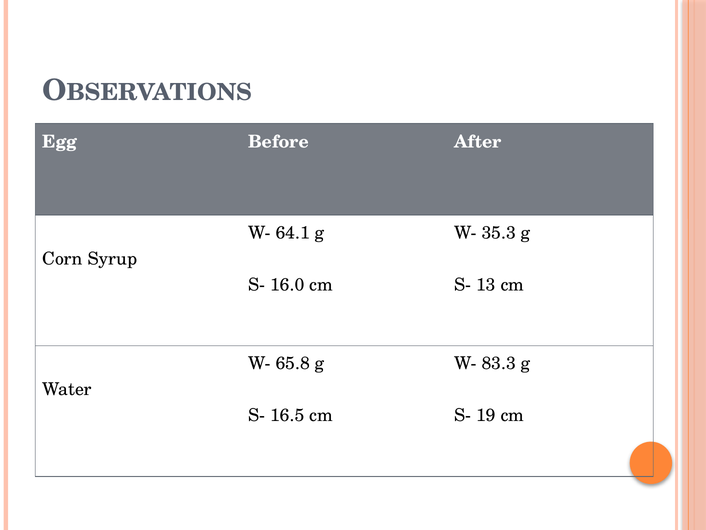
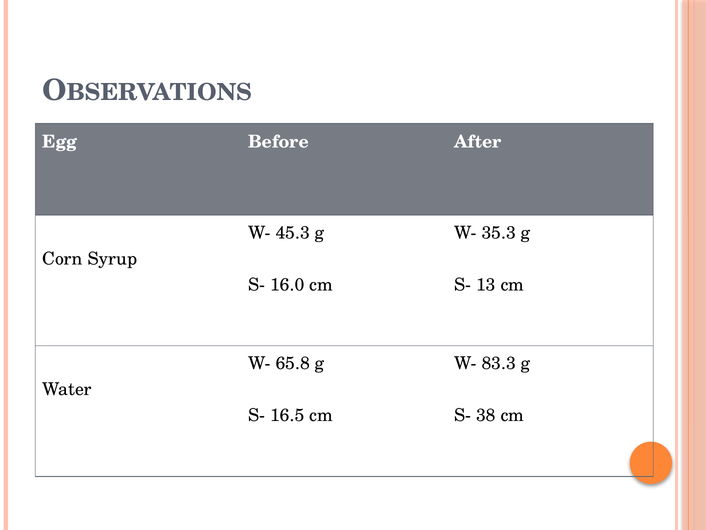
64.1: 64.1 -> 45.3 (293, 233)
19: 19 -> 38 (486, 415)
